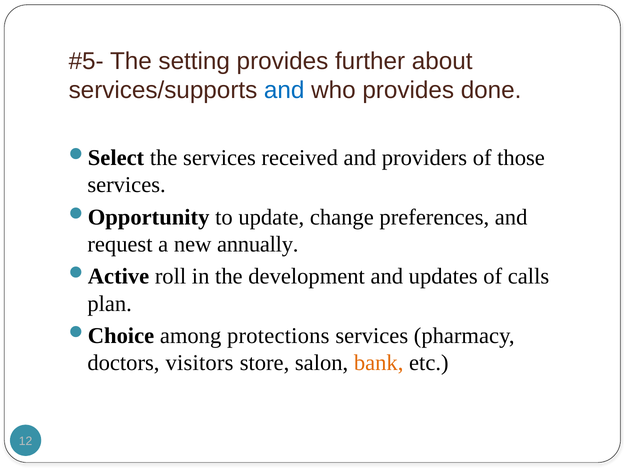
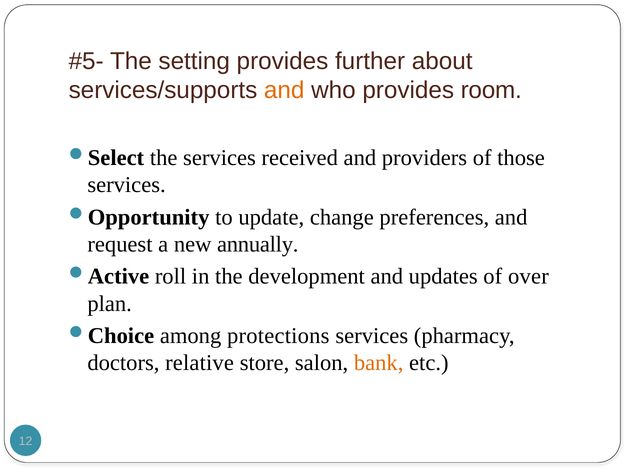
and colour: blue -> orange (284, 90)
done: done -> room (491, 90)
calls: calls -> over (528, 276)
visitors: visitors -> relative (200, 363)
